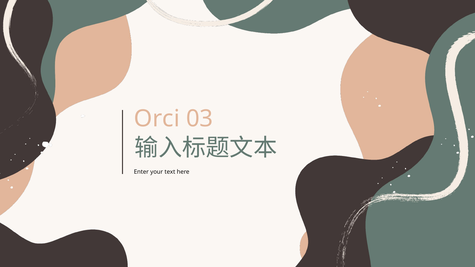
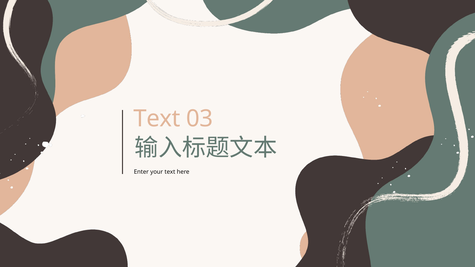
Orci: Orci -> Text (157, 119)
